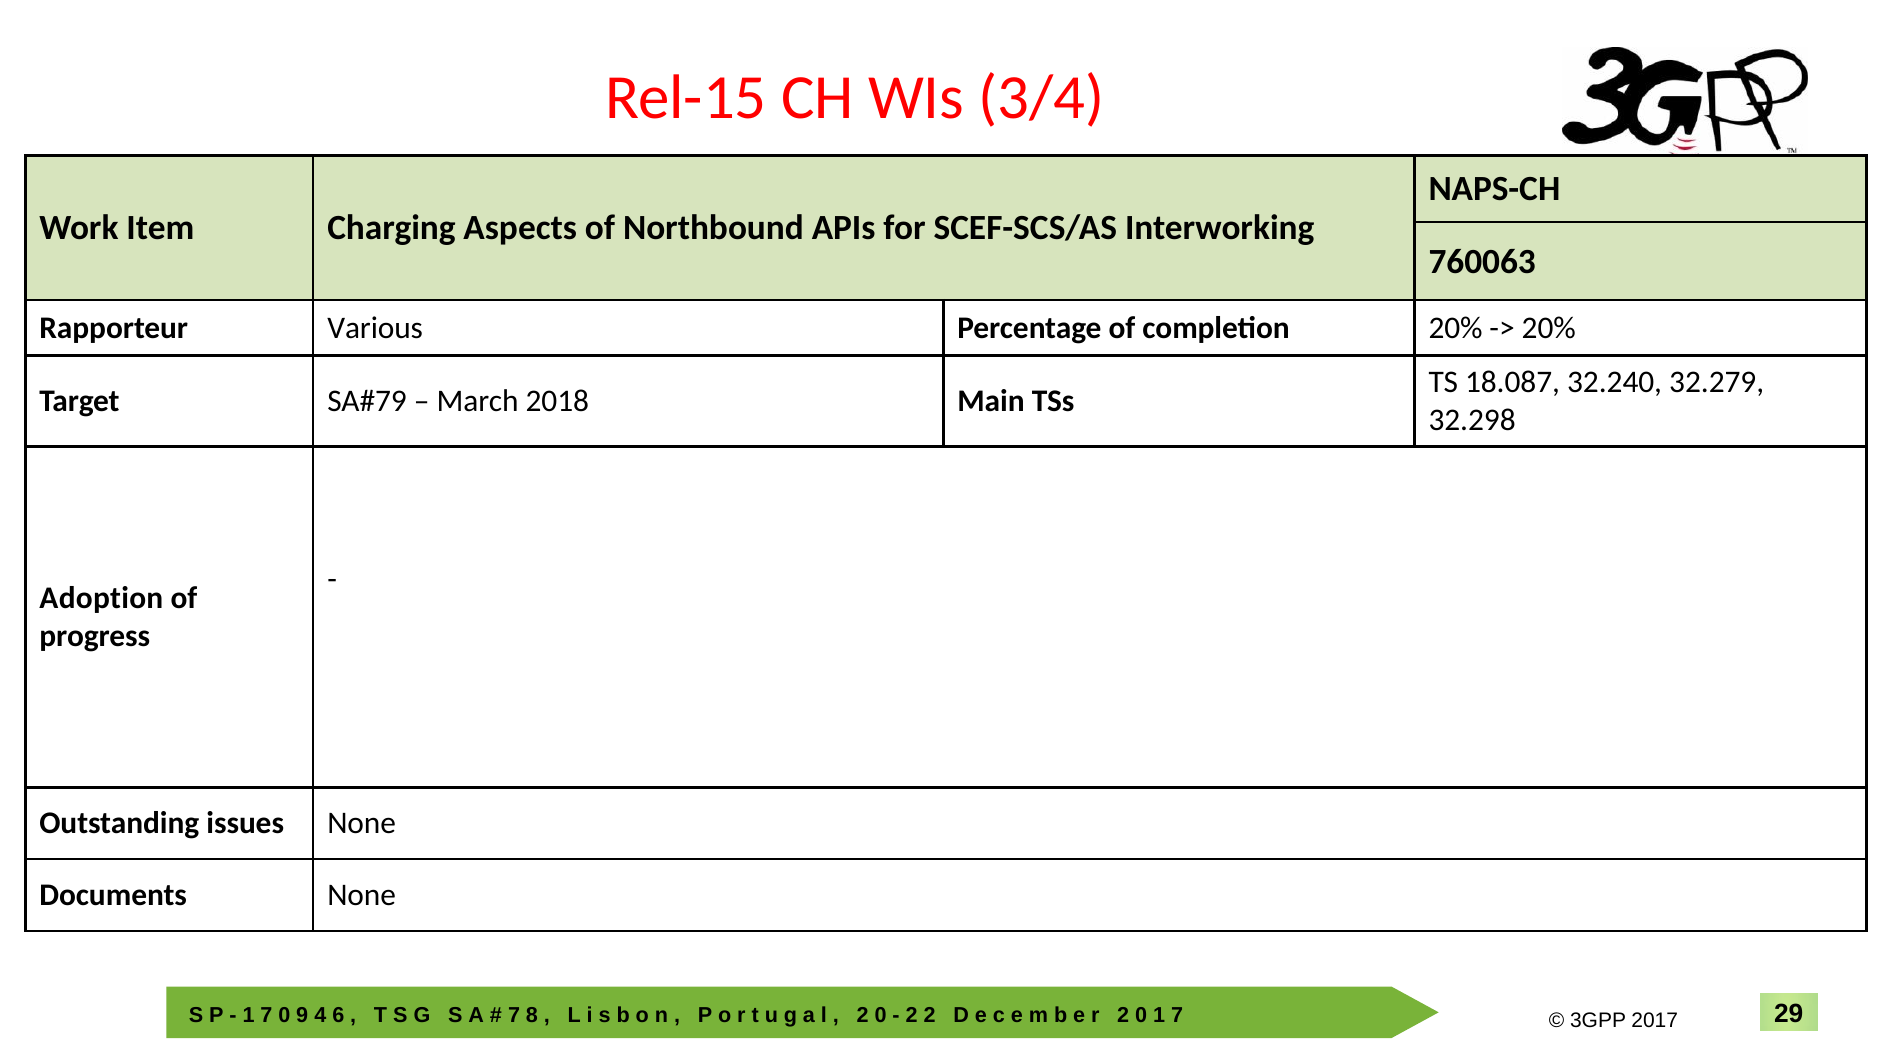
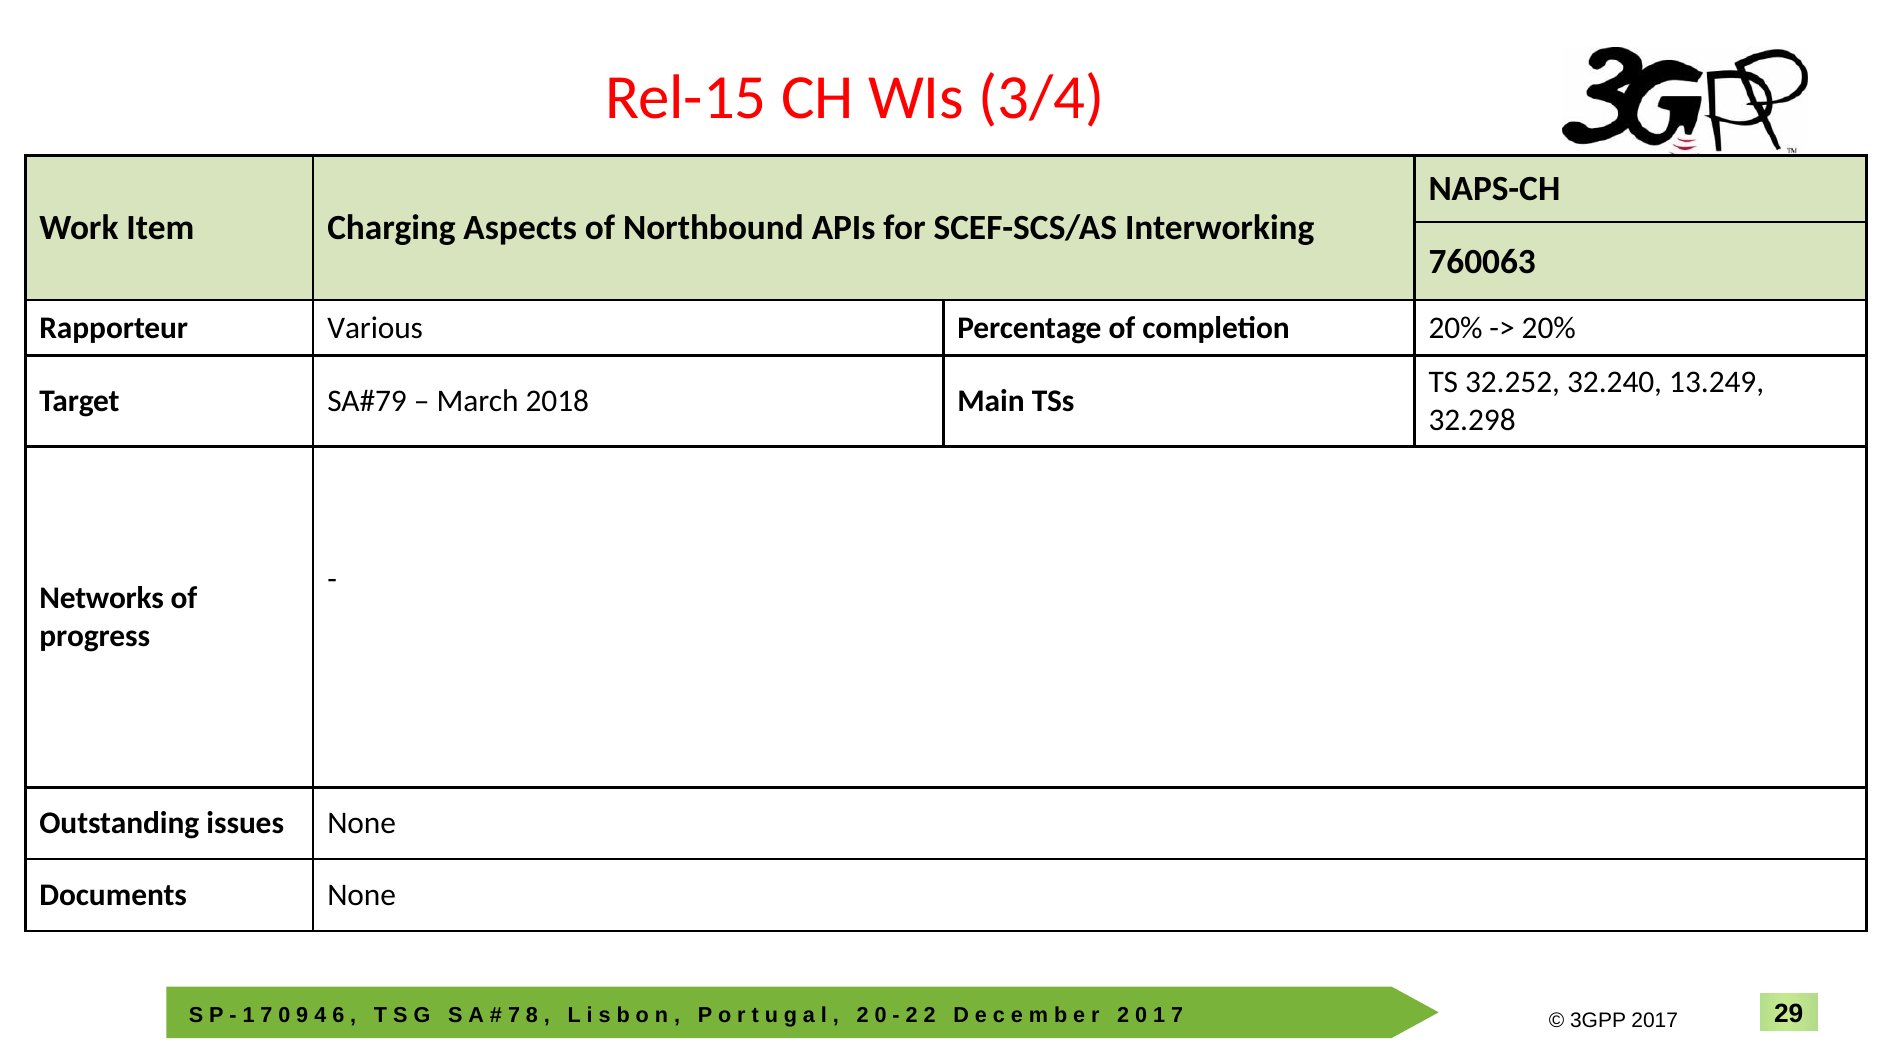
18.087: 18.087 -> 32.252 (1512, 382)
32.279: 32.279 -> 13.249 (1717, 382)
Adoption: Adoption -> Networks (102, 598)
